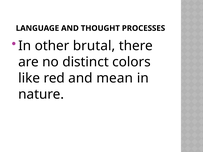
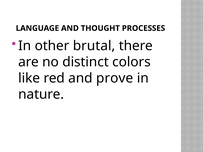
mean: mean -> prove (115, 78)
